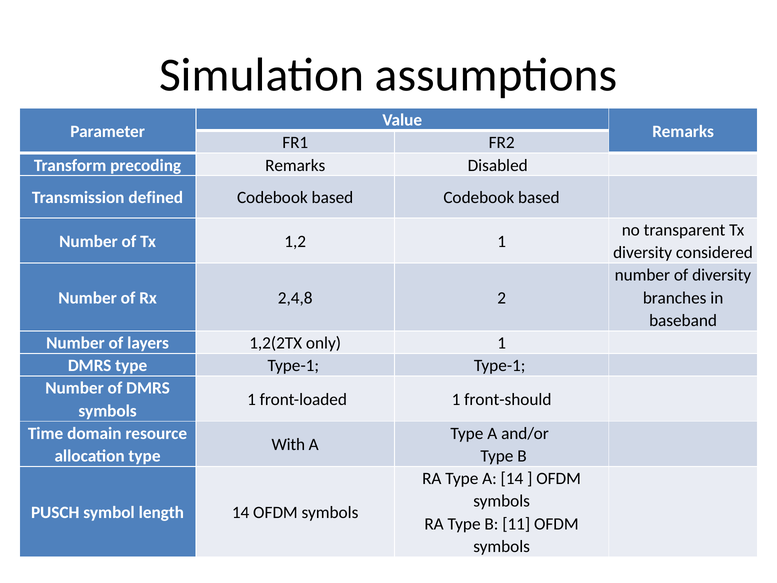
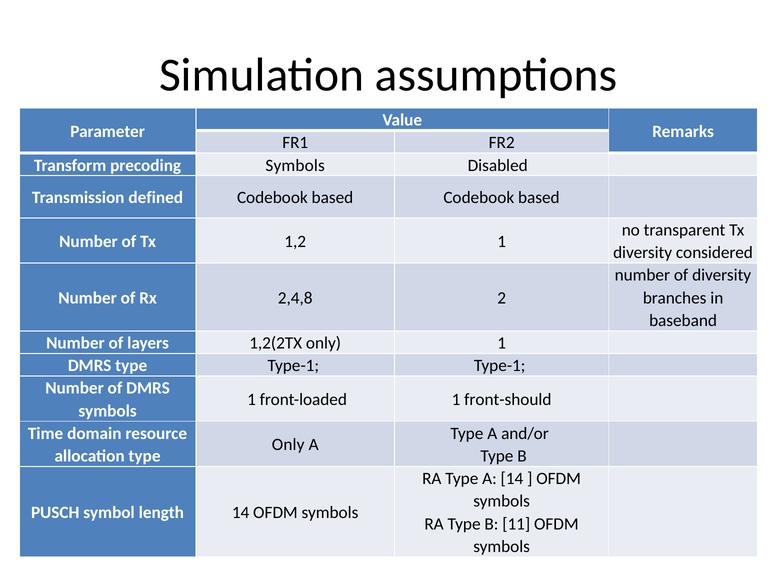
precoding Remarks: Remarks -> Symbols (295, 165)
With: With -> Only (288, 445)
